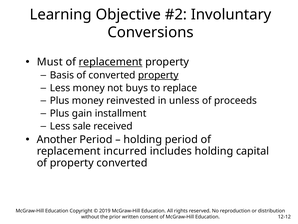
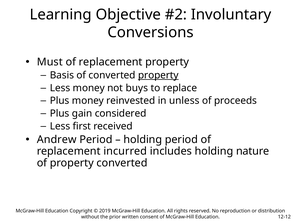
replacement underline: present -> none (111, 62)
installment: installment -> considered (121, 113)
sale: sale -> first (82, 126)
Another: Another -> Andrew (57, 139)
capital: capital -> nature (253, 151)
